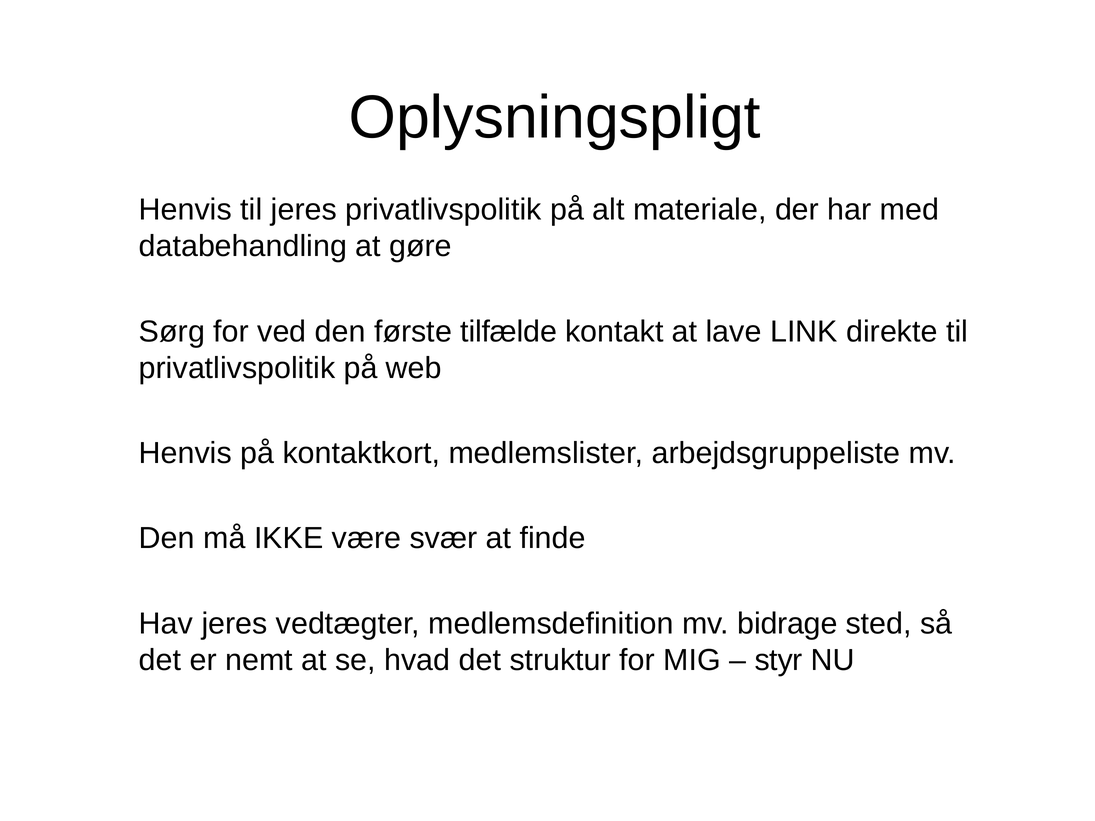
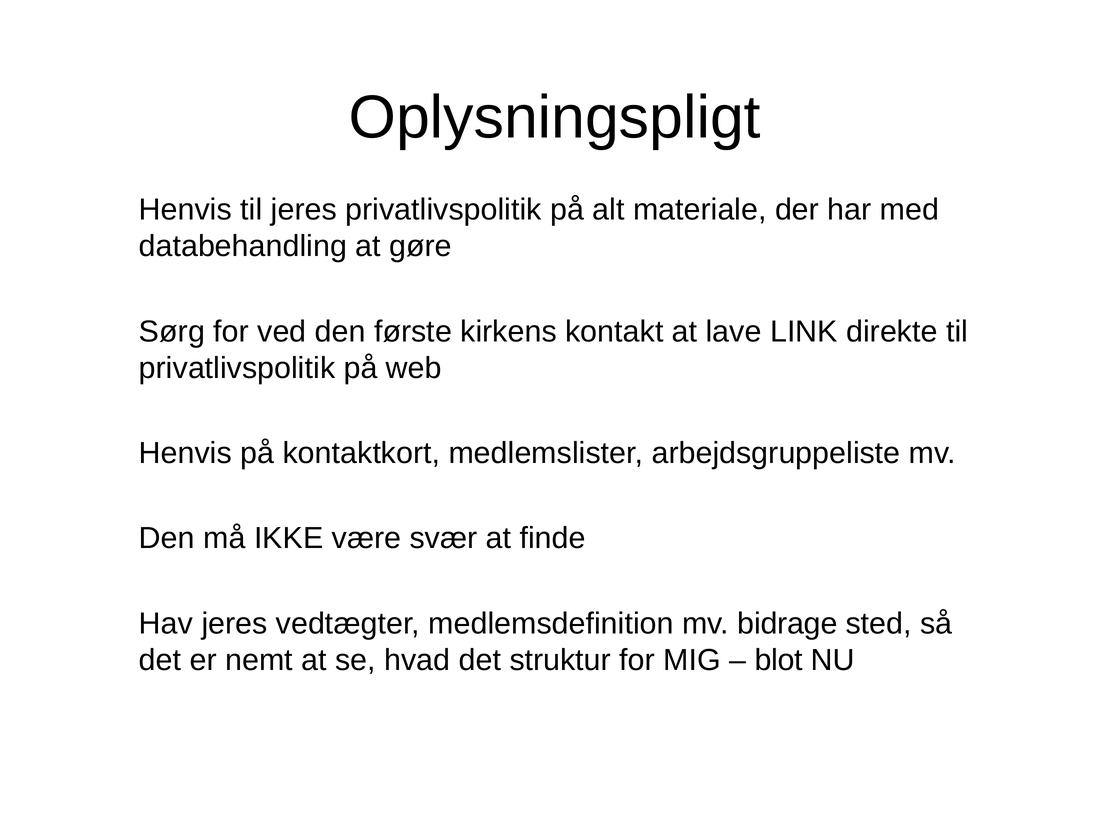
tilfælde: tilfælde -> kirkens (509, 332)
styr: styr -> blot (779, 660)
